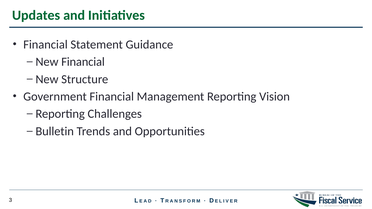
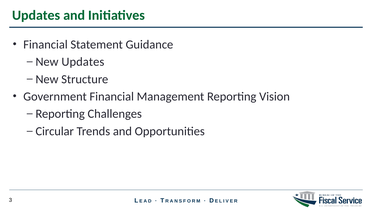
New Financial: Financial -> Updates (83, 62)
Bulletin: Bulletin -> Circular (55, 131)
